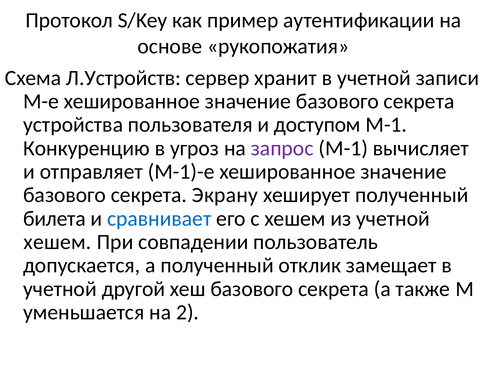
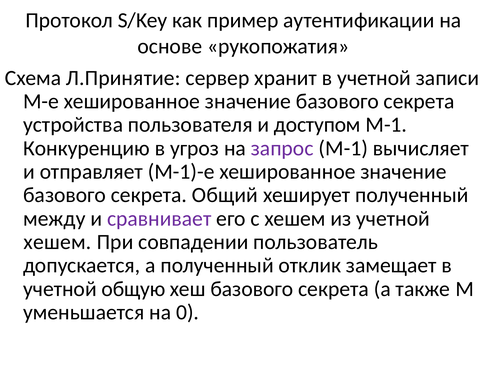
Л.Устройств: Л.Устройств -> Л.Принятие (123, 78)
Экрану: Экрану -> Общий (225, 195)
билета: билета -> между (54, 218)
сравнивает colour: blue -> purple (159, 218)
другой: другой -> общую (133, 288)
2: 2 -> 0 (188, 312)
